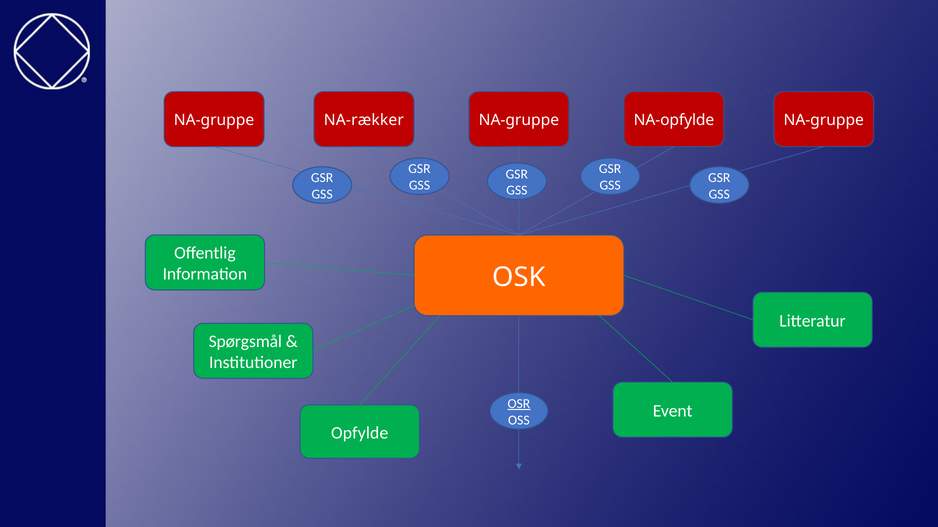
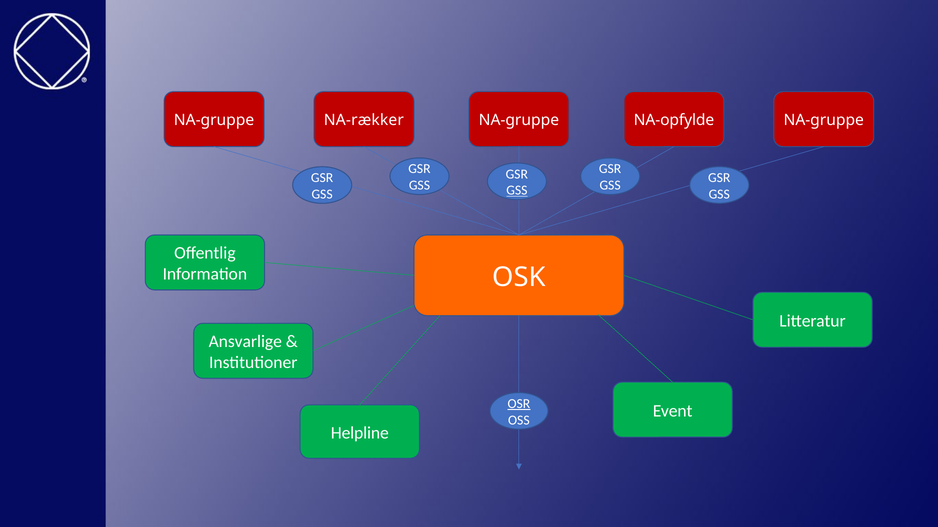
GSS underline: none -> present (517, 191)
Spørgsmål: Spørgsmål -> Ansvarlige (245, 342)
Opfylde: Opfylde -> Helpline (360, 433)
